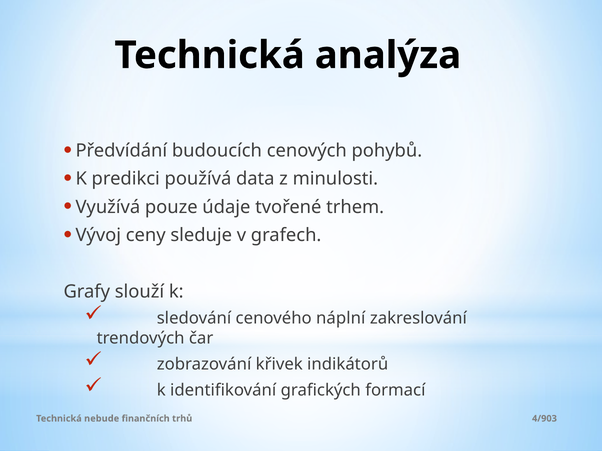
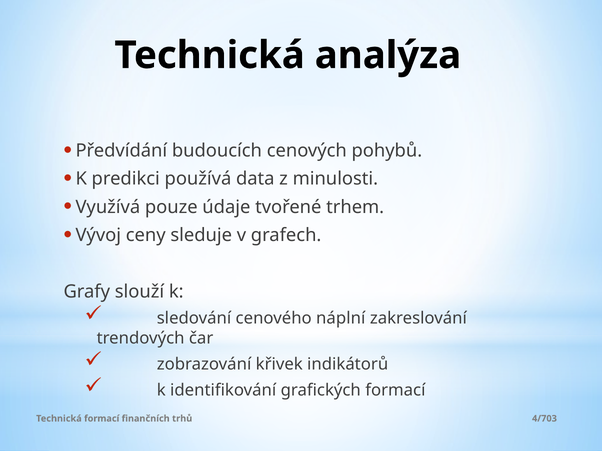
Technická nebude: nebude -> formací (102, 419)
4/903: 4/903 -> 4/703 (544, 419)
